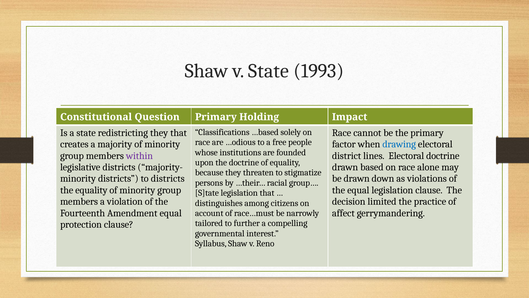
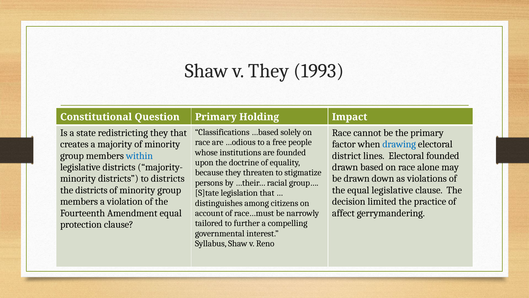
v State: State -> They (269, 71)
within colour: purple -> blue (139, 156)
Electoral doctrine: doctrine -> founded (443, 156)
the equality: equality -> districts (91, 190)
equal legislation: legislation -> legislative (392, 190)
